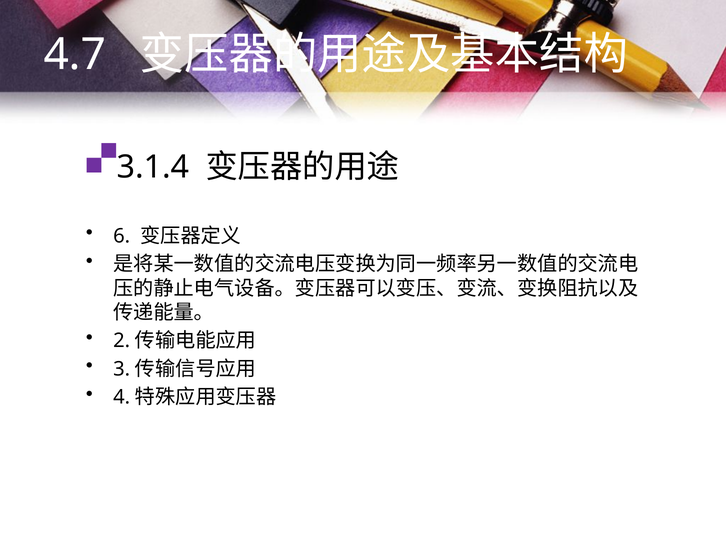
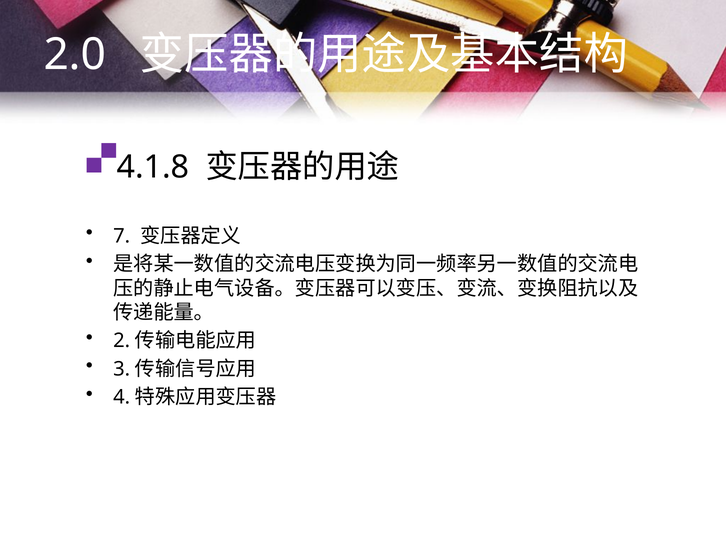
4.7: 4.7 -> 2.0 (75, 55)
3.1.4: 3.1.4 -> 4.1.8 (153, 167)
6: 6 -> 7 (122, 236)
